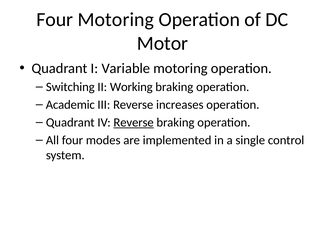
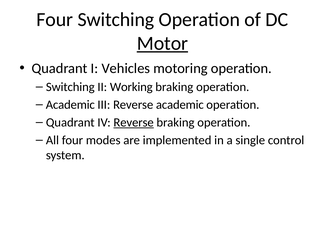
Four Motoring: Motoring -> Switching (116, 20)
Motor underline: none -> present (162, 43)
Variable: Variable -> Vehicles (126, 68)
Reverse increases: increases -> academic (180, 105)
